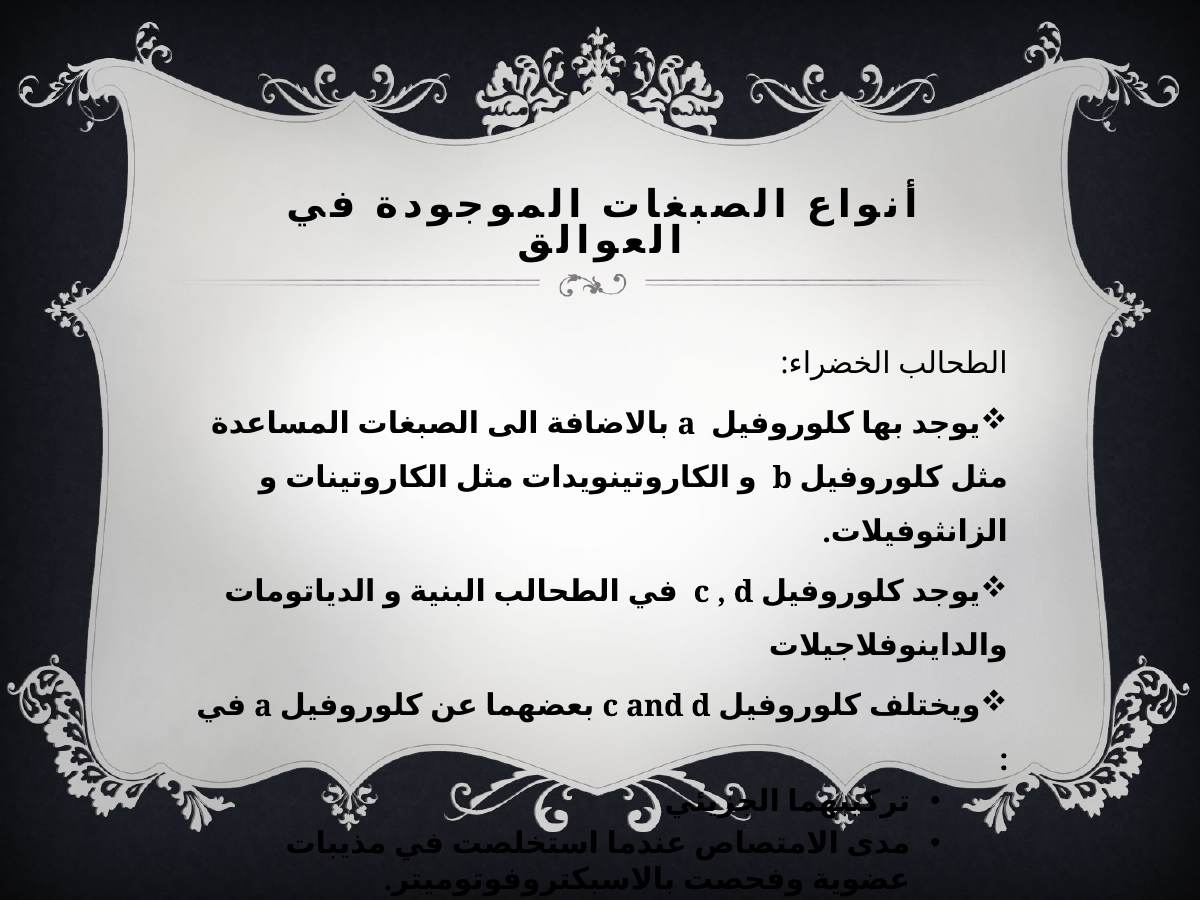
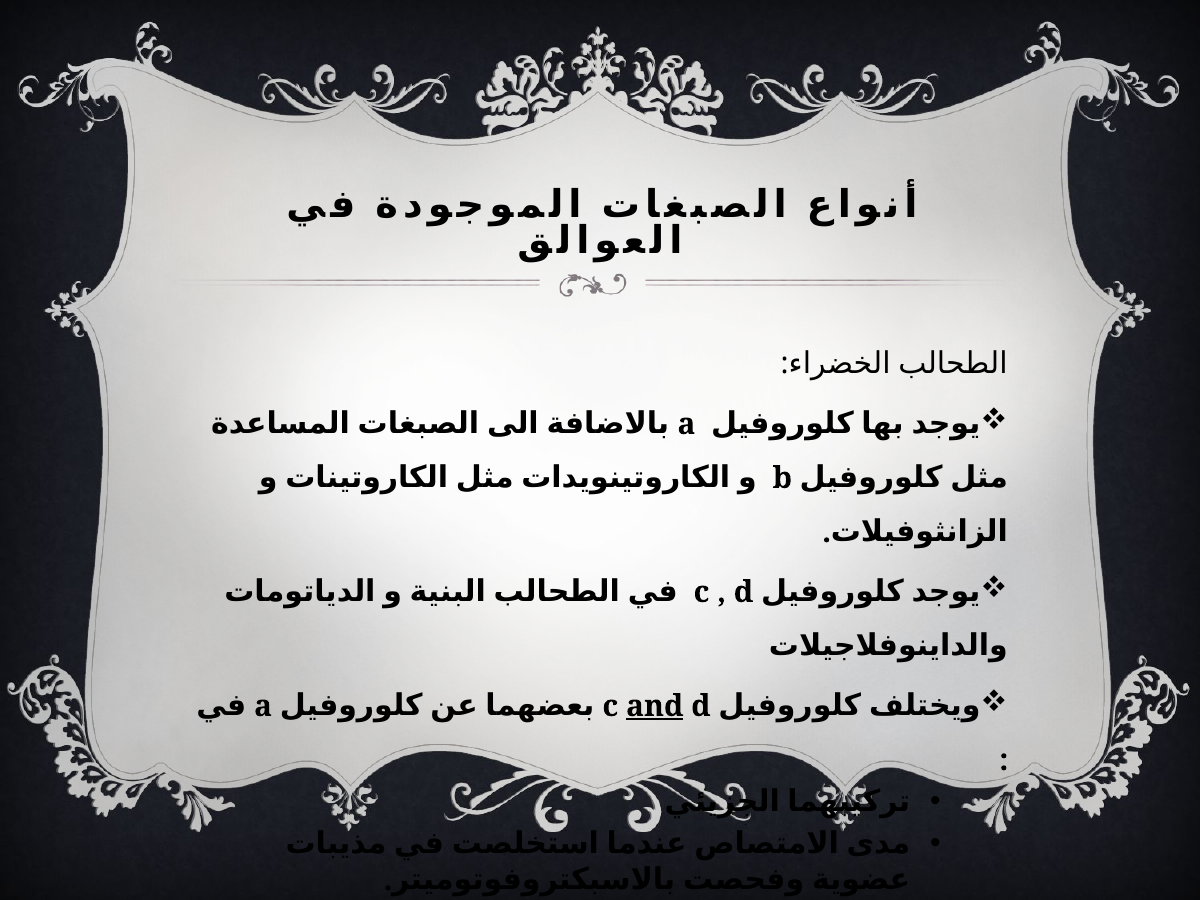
and underline: none -> present (655, 706)
